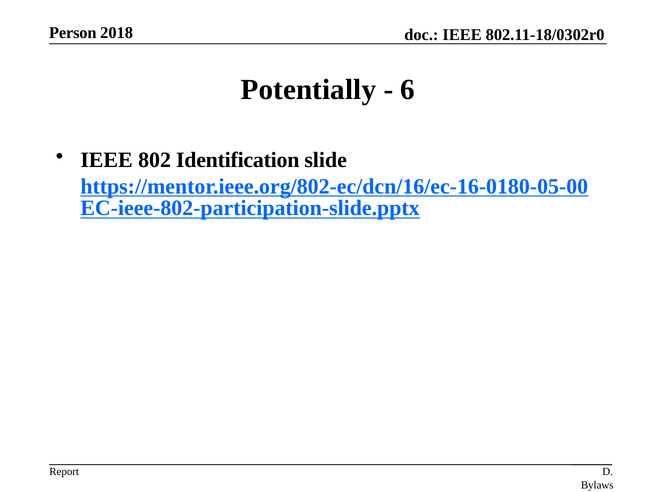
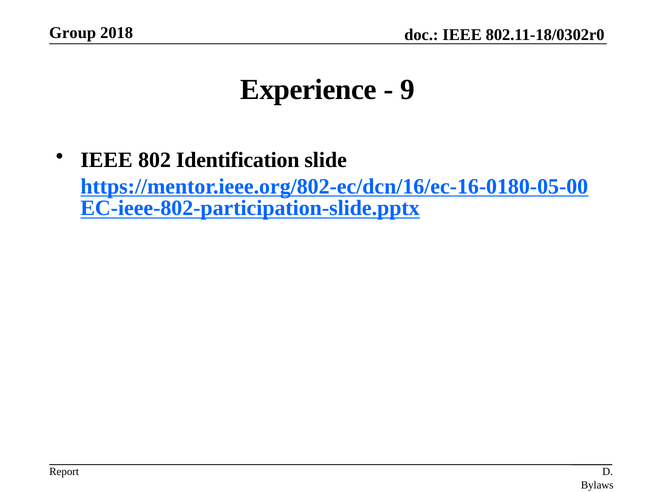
Person: Person -> Group (73, 33)
Potentially: Potentially -> Experience (309, 89)
6: 6 -> 9 (408, 89)
